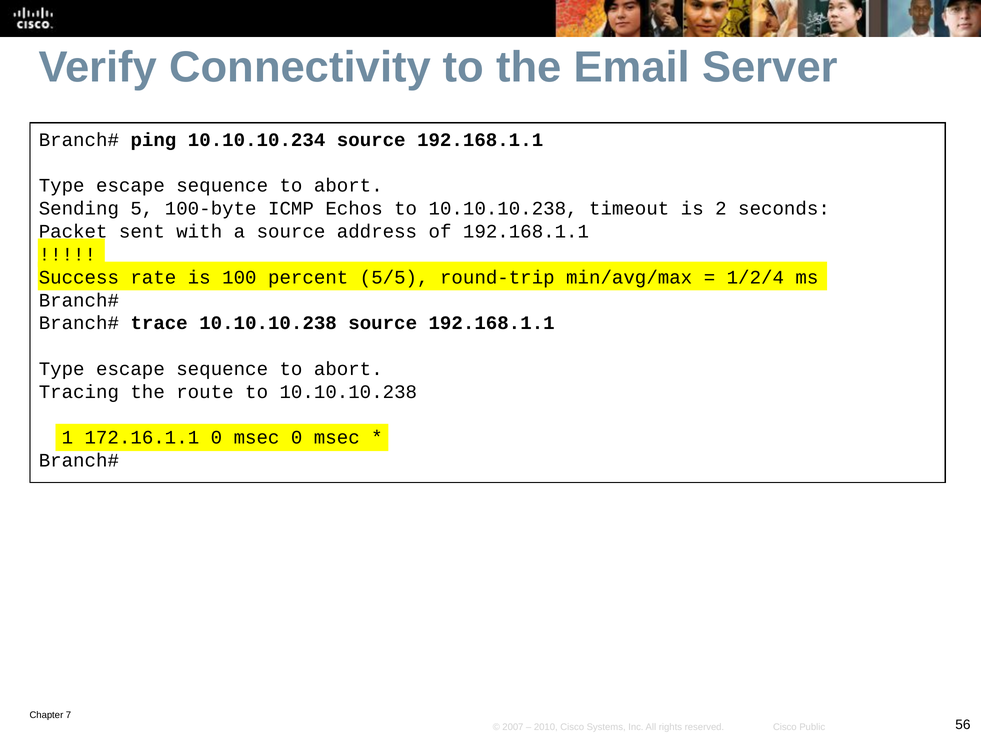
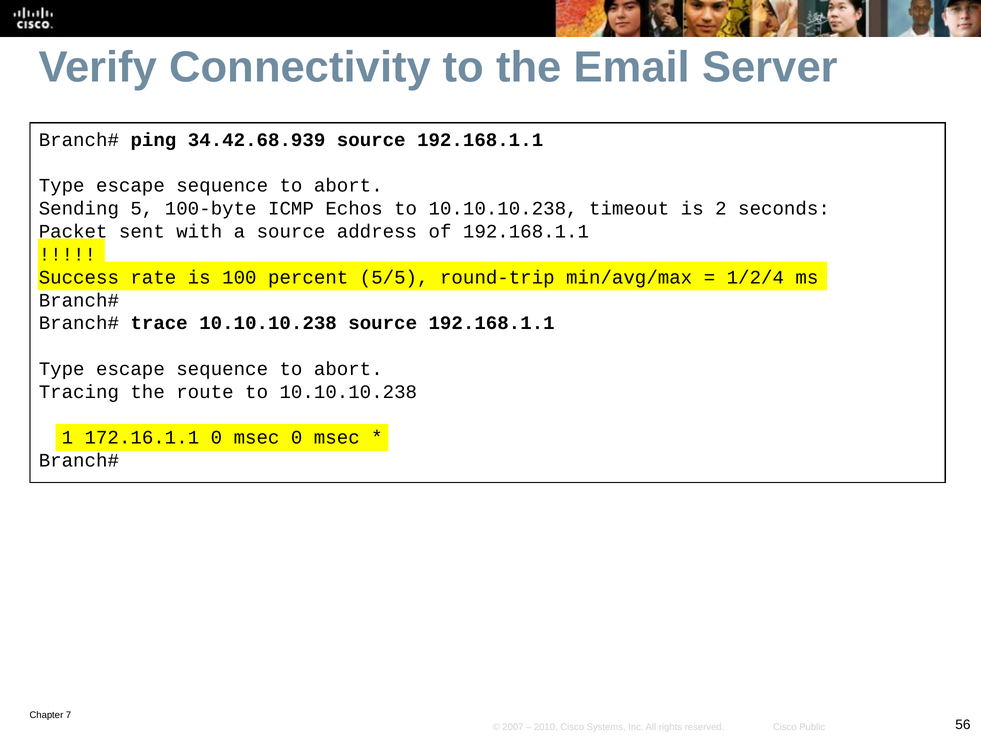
10.10.10.234: 10.10.10.234 -> 34.42.68.939 (257, 140)
